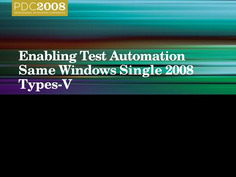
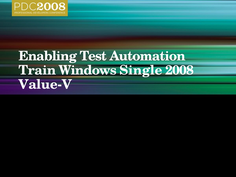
Same: Same -> Train (37, 70)
Types-V: Types-V -> Value-V (45, 84)
